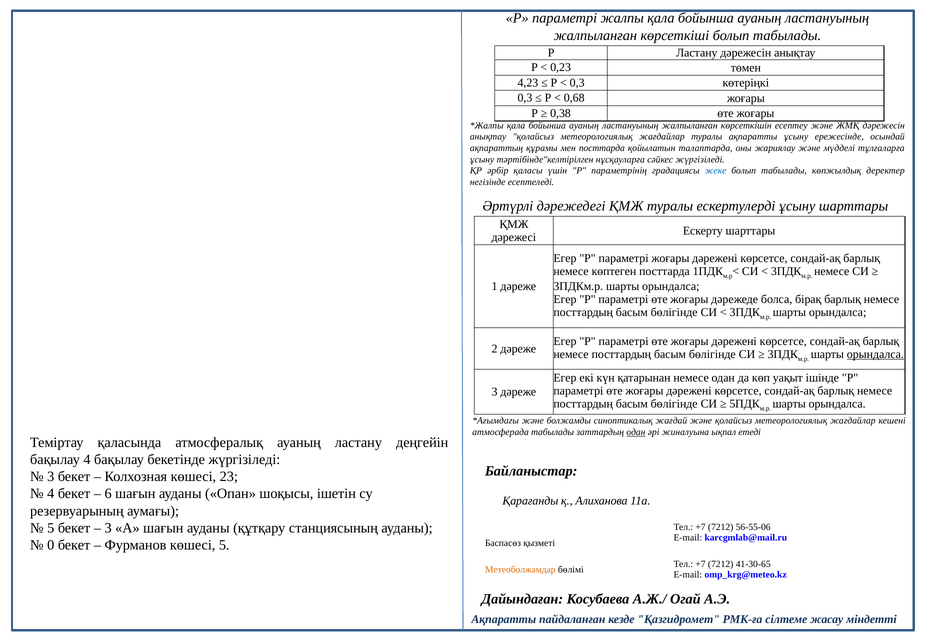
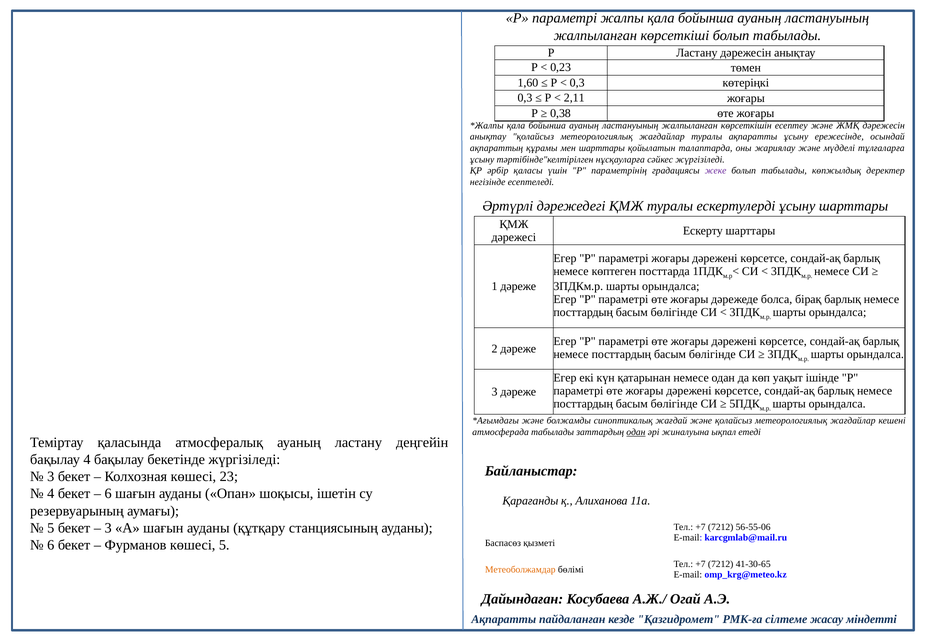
4,23: 4,23 -> 1,60 (528, 83)
0,68: 0,68 -> 2,11 (574, 98)
мен посттарда: посттарда -> шарттары (602, 148)
жеке colour: blue -> purple (716, 171)
орындалса underline: present -> none (875, 354)
0: 0 -> 6 (51, 545)
